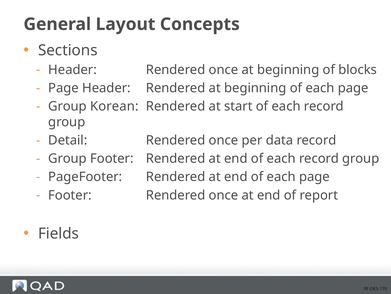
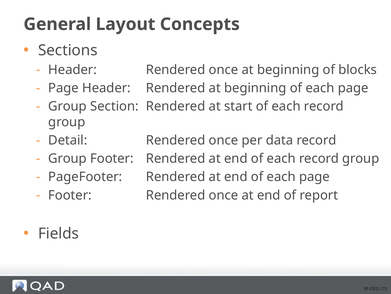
Korean: Korean -> Section (114, 106)
